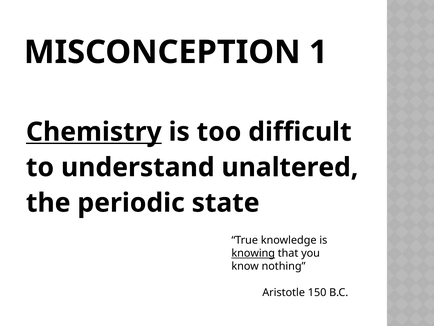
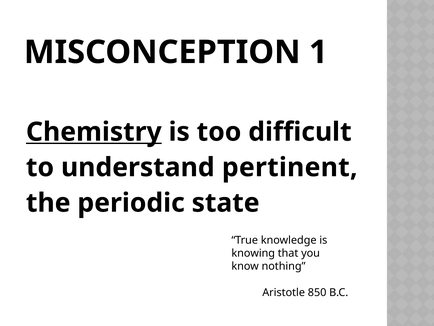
unaltered: unaltered -> pertinent (290, 167)
knowing underline: present -> none (253, 253)
150: 150 -> 850 (317, 292)
